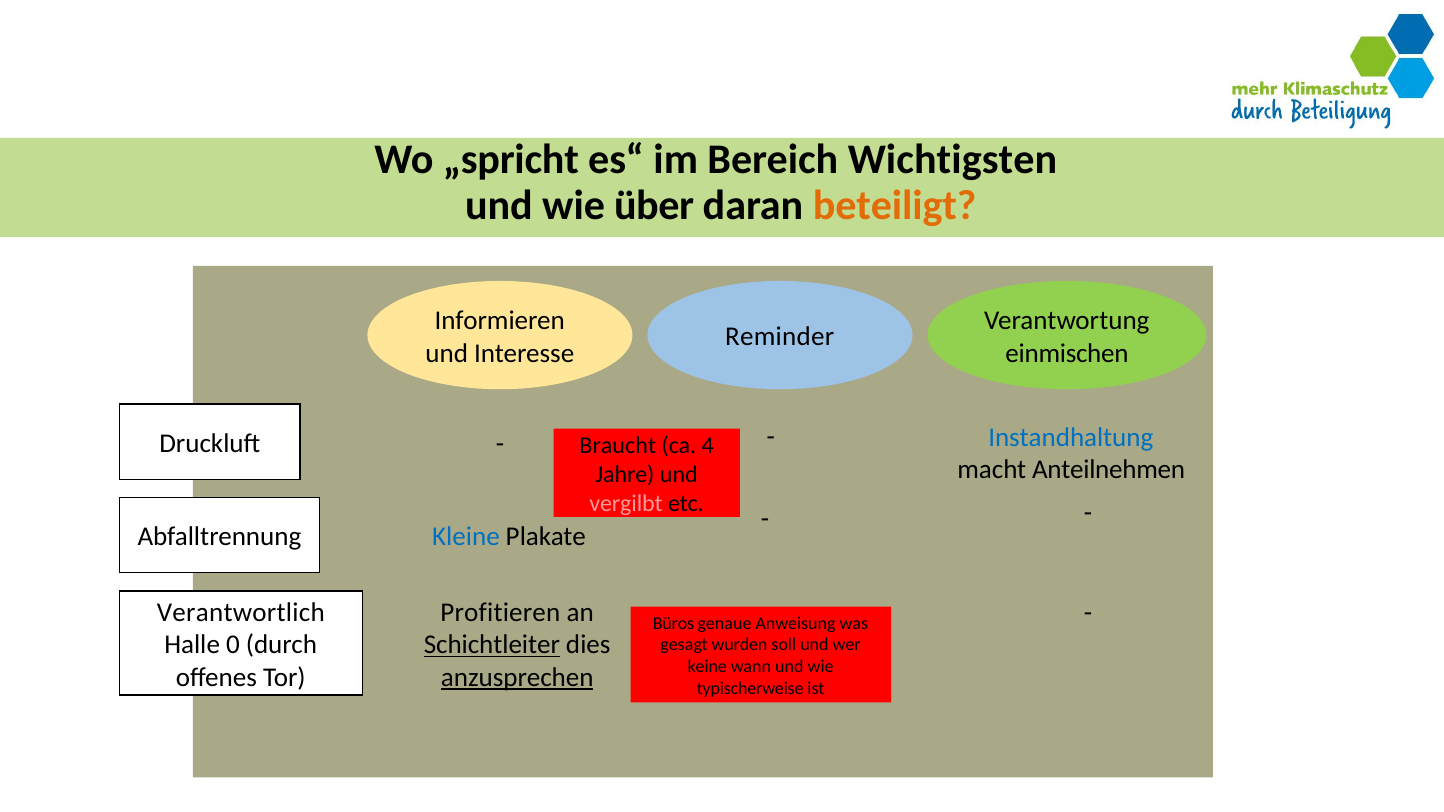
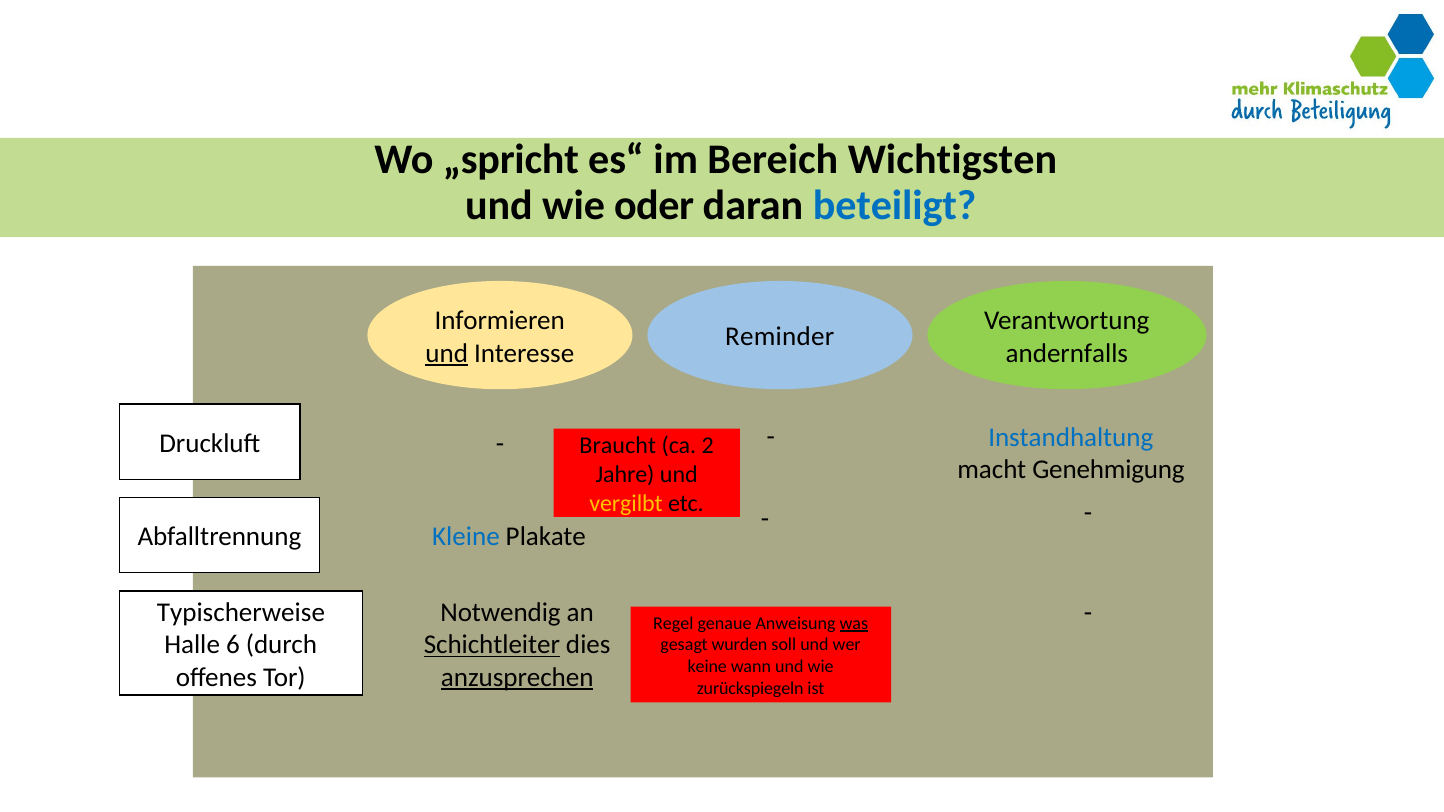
über: über -> oder (654, 205)
beteiligt colour: orange -> blue (895, 205)
und underline: none -> present (447, 353)
einmischen: einmischen -> andernfalls (1067, 353)
4: 4 -> 2 (708, 446)
Anteilnehmen: Anteilnehmen -> Genehmigung (1108, 470)
vergilbt colour: pink -> yellow (626, 503)
Profitieren: Profitieren -> Notwendig (501, 612)
Verantwortlich: Verantwortlich -> Typischerweise (241, 613)
Büros: Büros -> Regel (673, 623)
was underline: none -> present (854, 623)
0: 0 -> 6 (233, 645)
typischerweise: typischerweise -> zurückspiegeln (750, 688)
